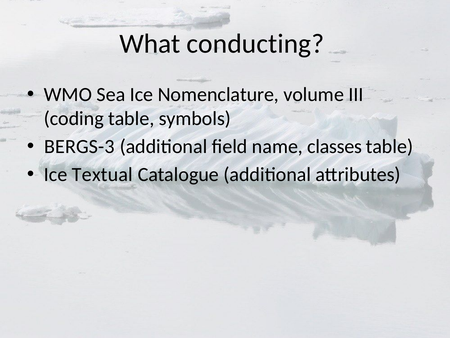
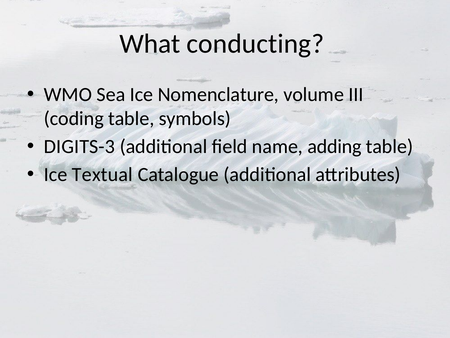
BERGS-3: BERGS-3 -> DIGITS-3 (79, 146)
classes: classes -> adding (335, 146)
